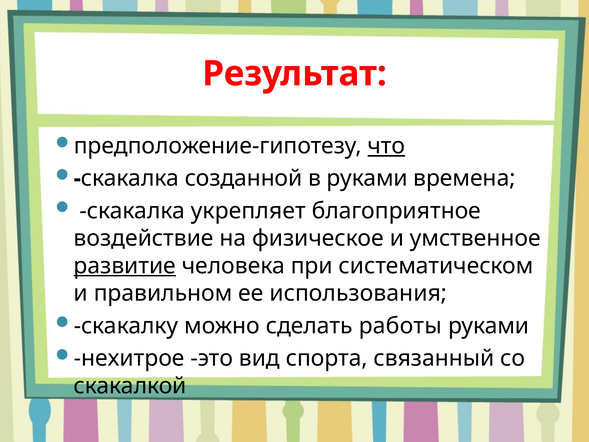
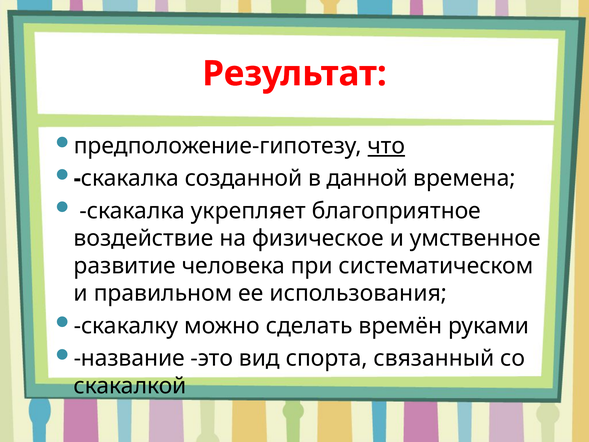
в руками: руками -> данной (367, 178)
развитие underline: present -> none (125, 266)
работы: работы -> времён (400, 326)
нехитрое: нехитрое -> название (129, 358)
